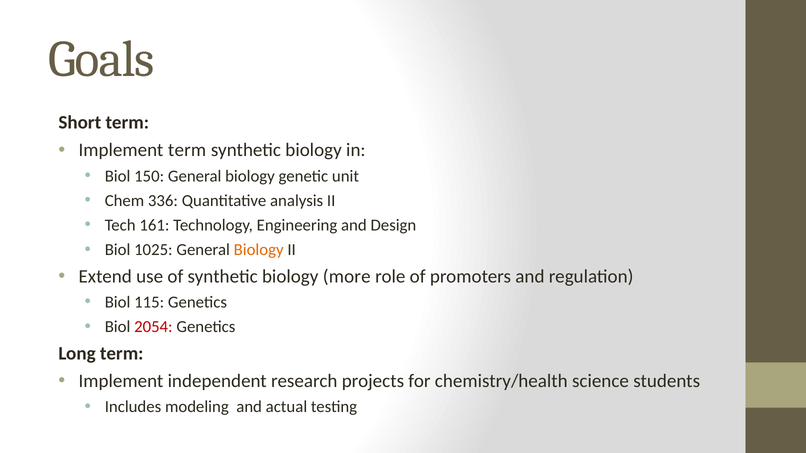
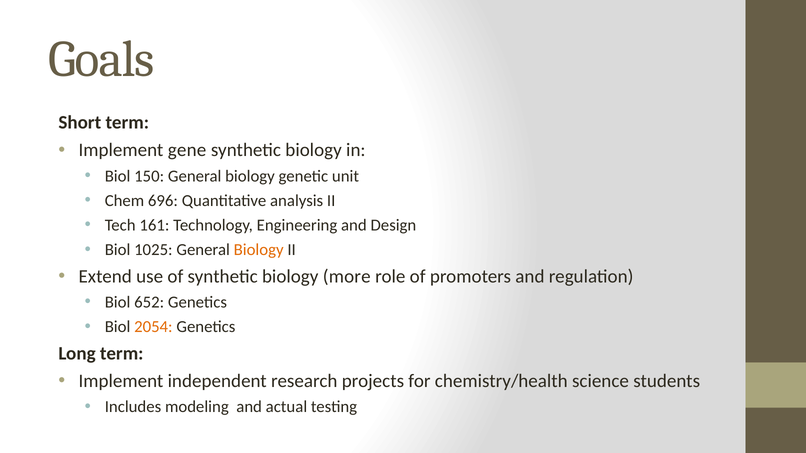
Implement term: term -> gene (187, 150)
336: 336 -> 696 (163, 201)
115: 115 -> 652 (149, 302)
2054 colour: red -> orange (153, 327)
